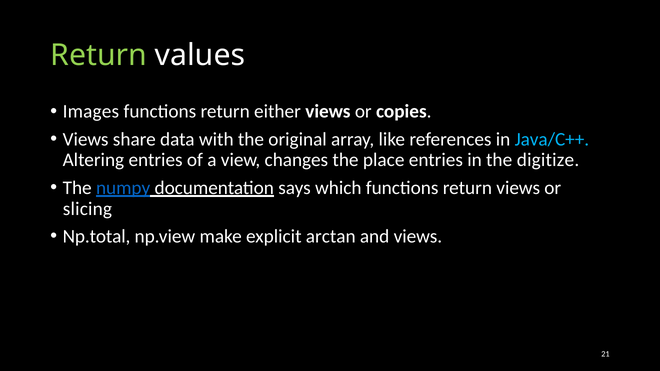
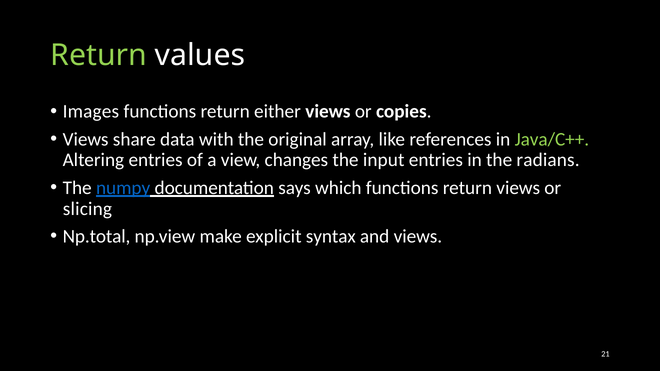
Java/C++ colour: light blue -> light green (552, 139)
place: place -> input (384, 160)
digitize: digitize -> radians (548, 160)
arctan: arctan -> syntax (331, 237)
